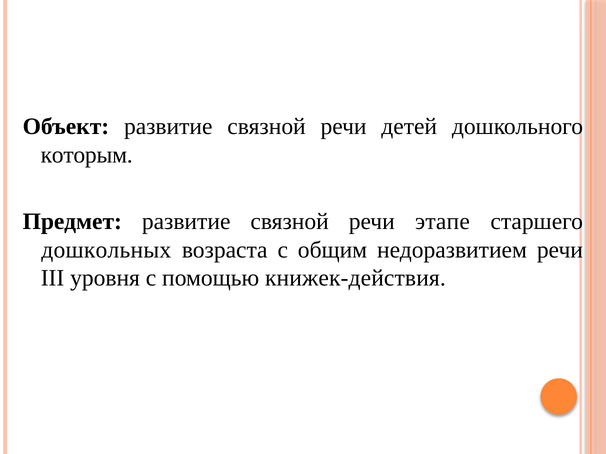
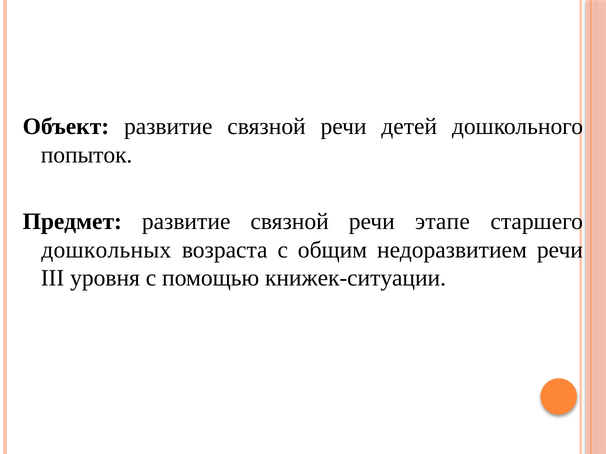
которым: которым -> попыток (87, 155)
книжек-действия: книжек-действия -> книжек-ситуации (356, 278)
